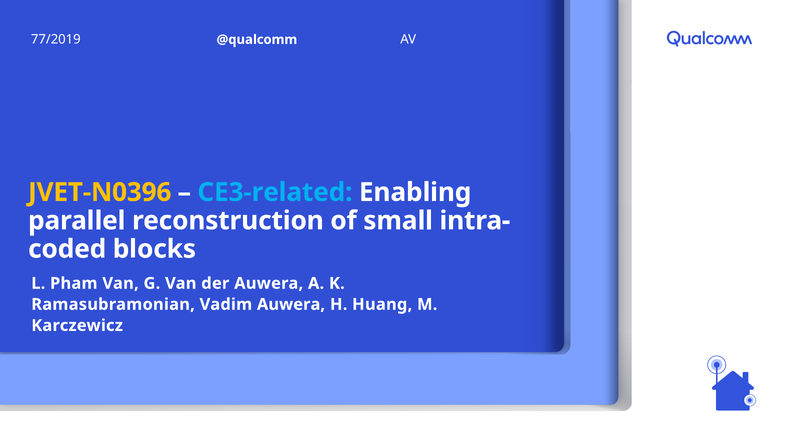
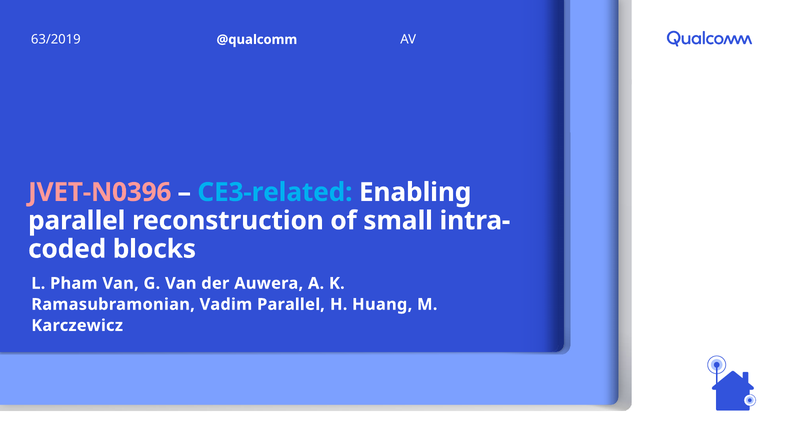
77/2019: 77/2019 -> 63/2019 (56, 39)
JVET-N0396 colour: yellow -> pink (100, 192)
Vadim Auwera: Auwera -> Parallel (291, 305)
